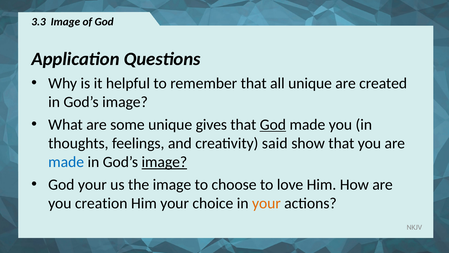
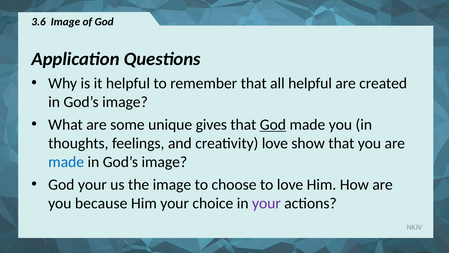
3.3: 3.3 -> 3.6 (39, 22)
all unique: unique -> helpful (310, 83)
creativity said: said -> love (275, 143)
image underline: present -> none (164, 162)
creation: creation -> because (101, 204)
your colour: orange -> purple (266, 204)
